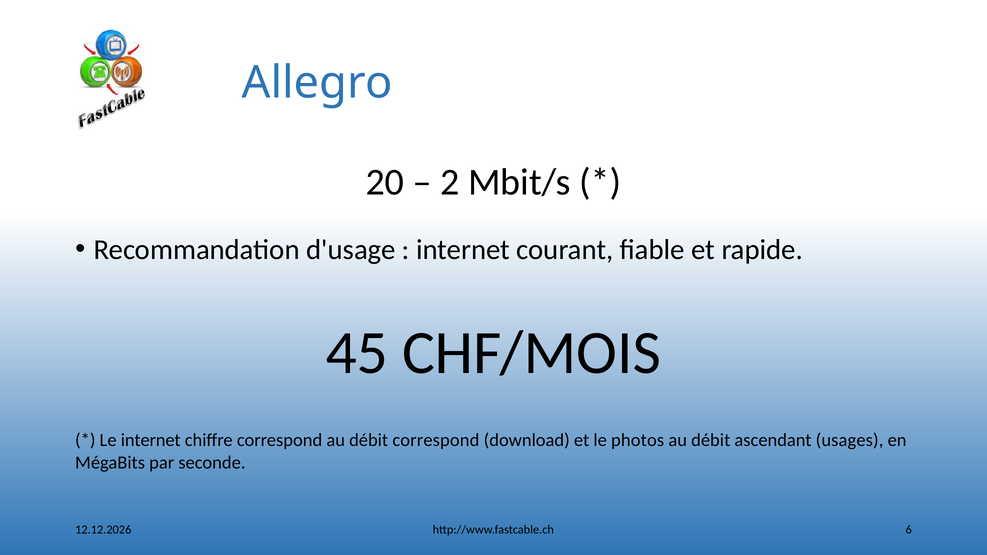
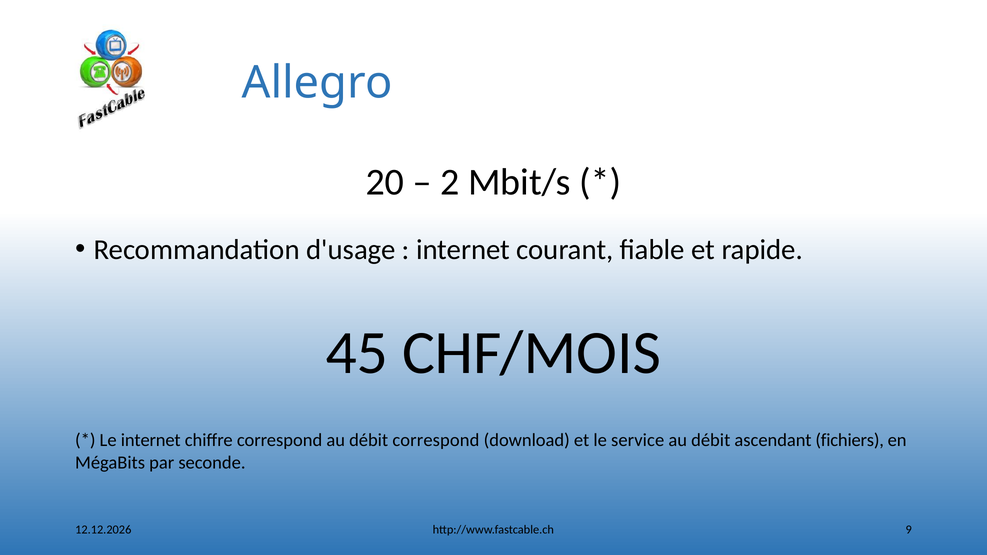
photos: photos -> service (638, 440)
usages: usages -> fichiers (850, 440)
6: 6 -> 9 (909, 530)
